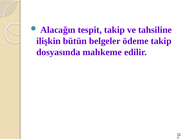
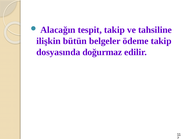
mahkeme: mahkeme -> doğurmaz (102, 52)
